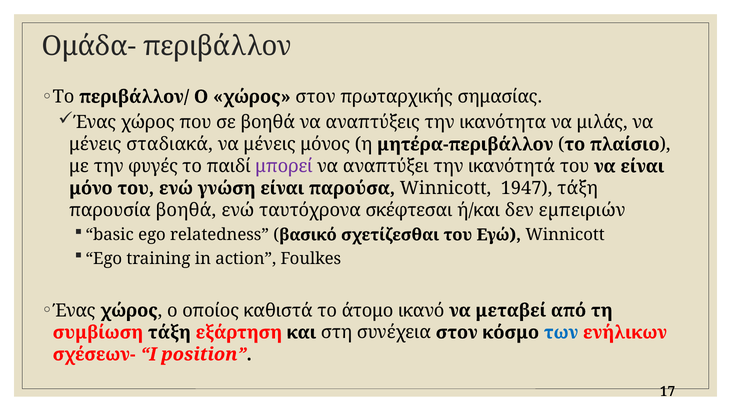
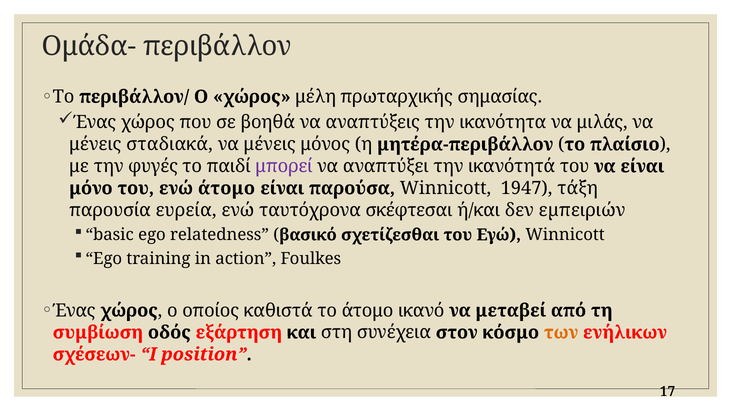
χώρος στον: στον -> μέλη (316, 97)
ενώ γνώση: γνώση -> άτομο (226, 188)
παρουσία βοηθά: βοηθά -> ευρεία (186, 210)
συμβίωση τάξη: τάξη -> οδός (169, 333)
των colour: blue -> orange (561, 333)
